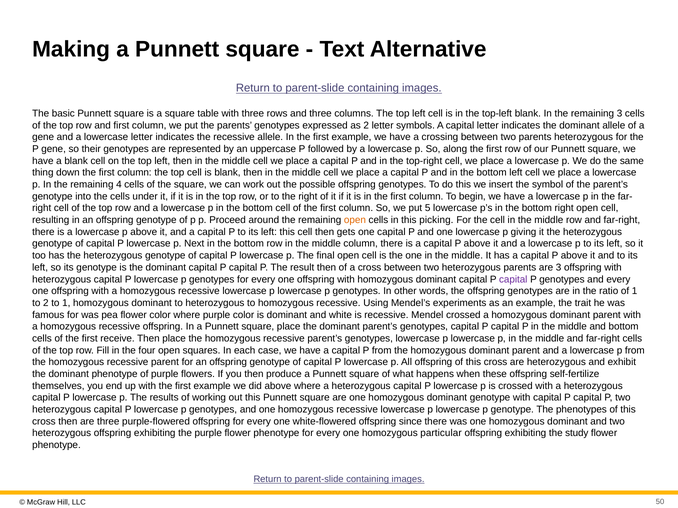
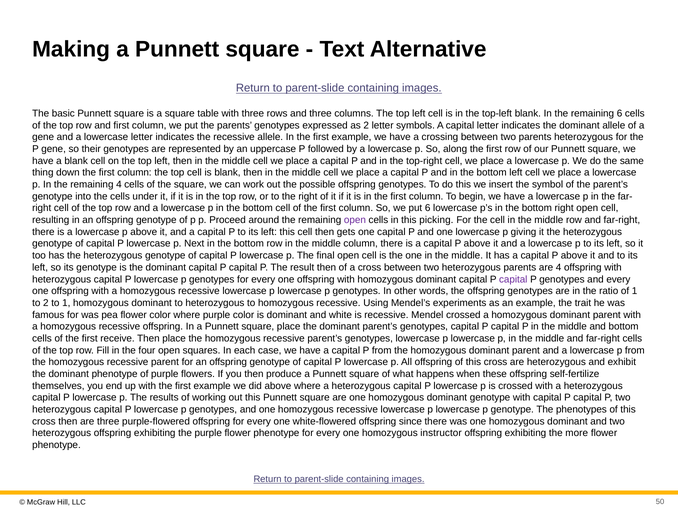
remaining 3: 3 -> 6 (619, 114)
put 5: 5 -> 6 (428, 208)
open colour: orange -> purple (355, 220)
are 3: 3 -> 4 (559, 268)
particular: particular -> instructor (441, 434)
study: study -> more (577, 434)
